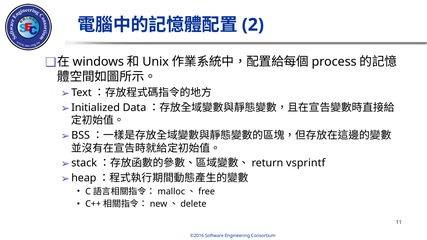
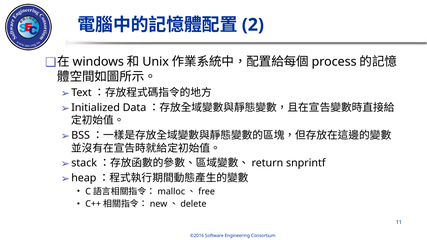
vsprintf: vsprintf -> snprintf (306, 163)
